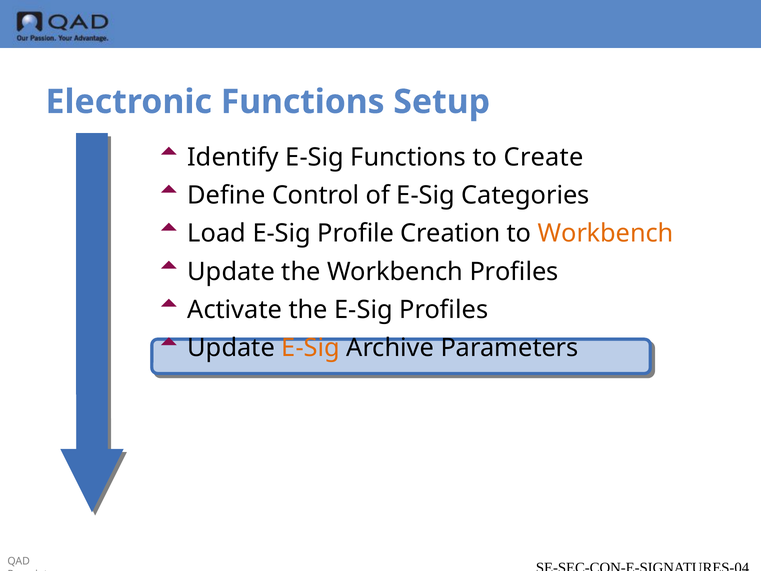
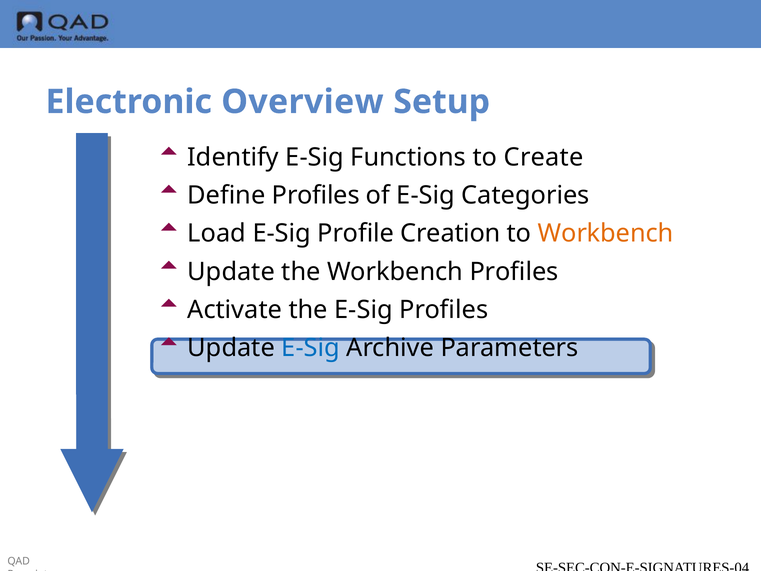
Functions: Functions -> Overview (302, 102)
Define Control: Control -> Profiles (316, 195)
E-Sig colour: orange -> blue (311, 348)
